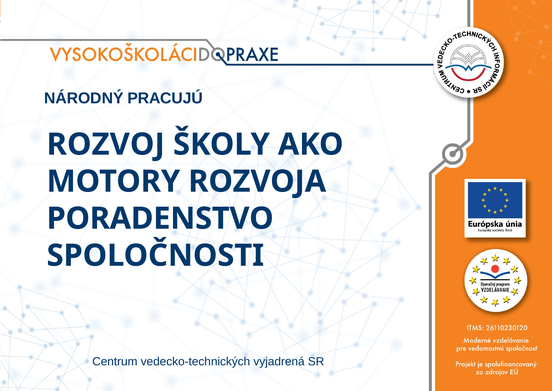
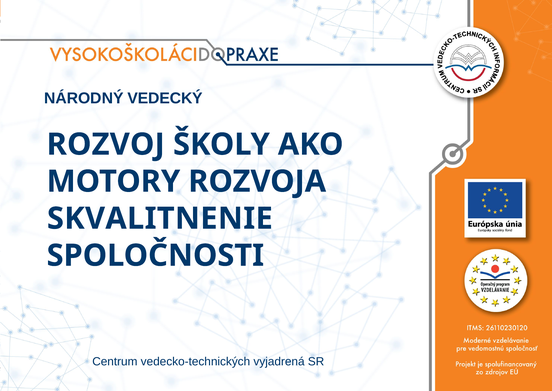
PRACUJÚ: PRACUJÚ -> VEDECKÝ (165, 98)
PORADENSTVO: PORADENSTVO -> SKVALITNENIE (160, 218)
